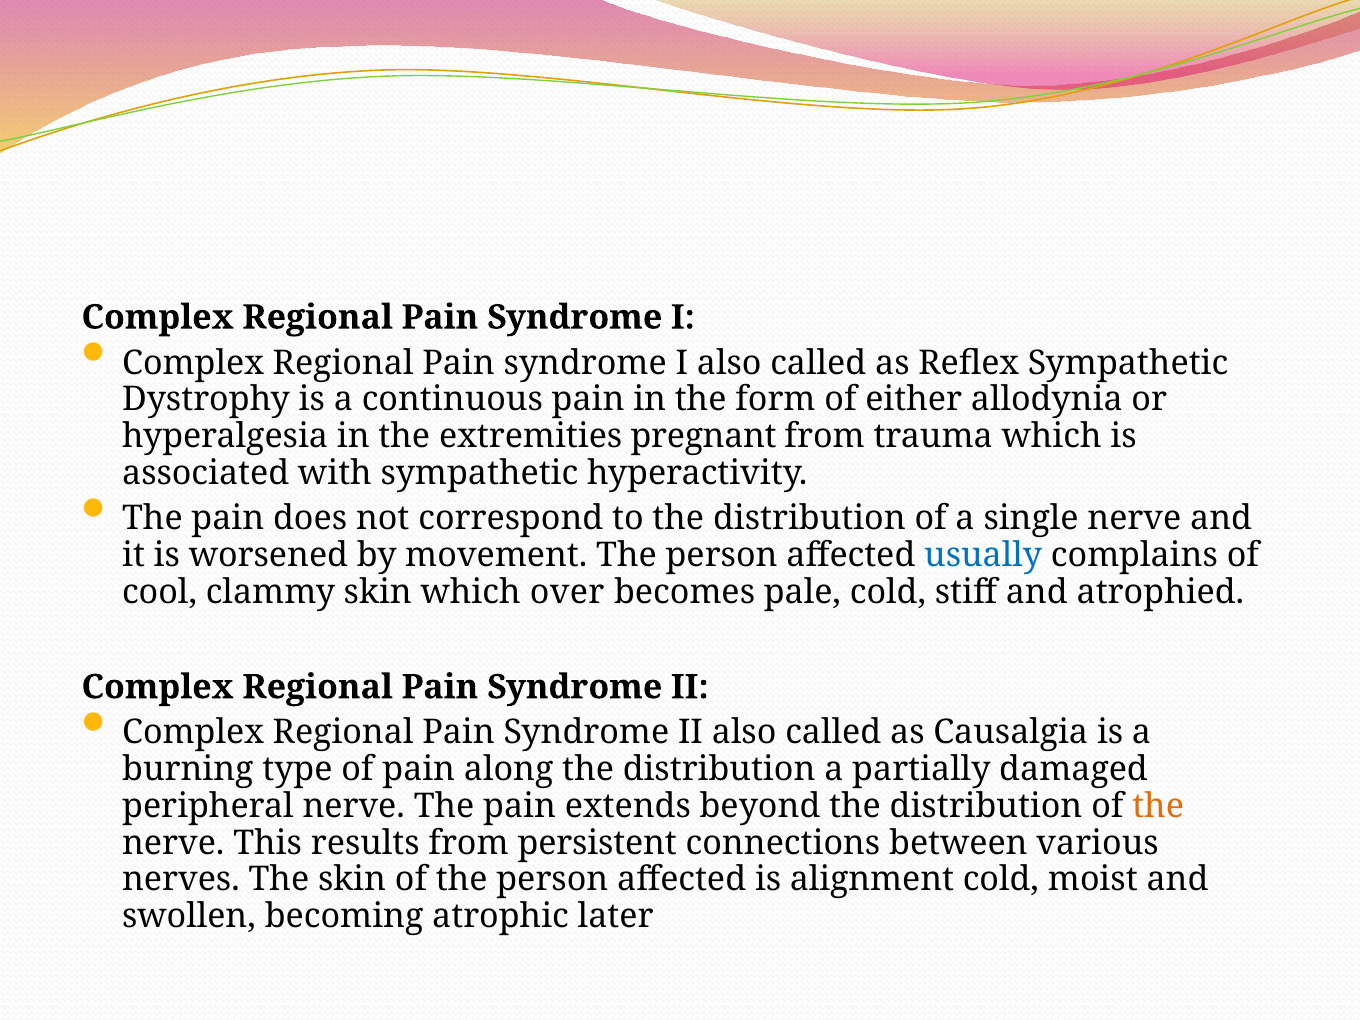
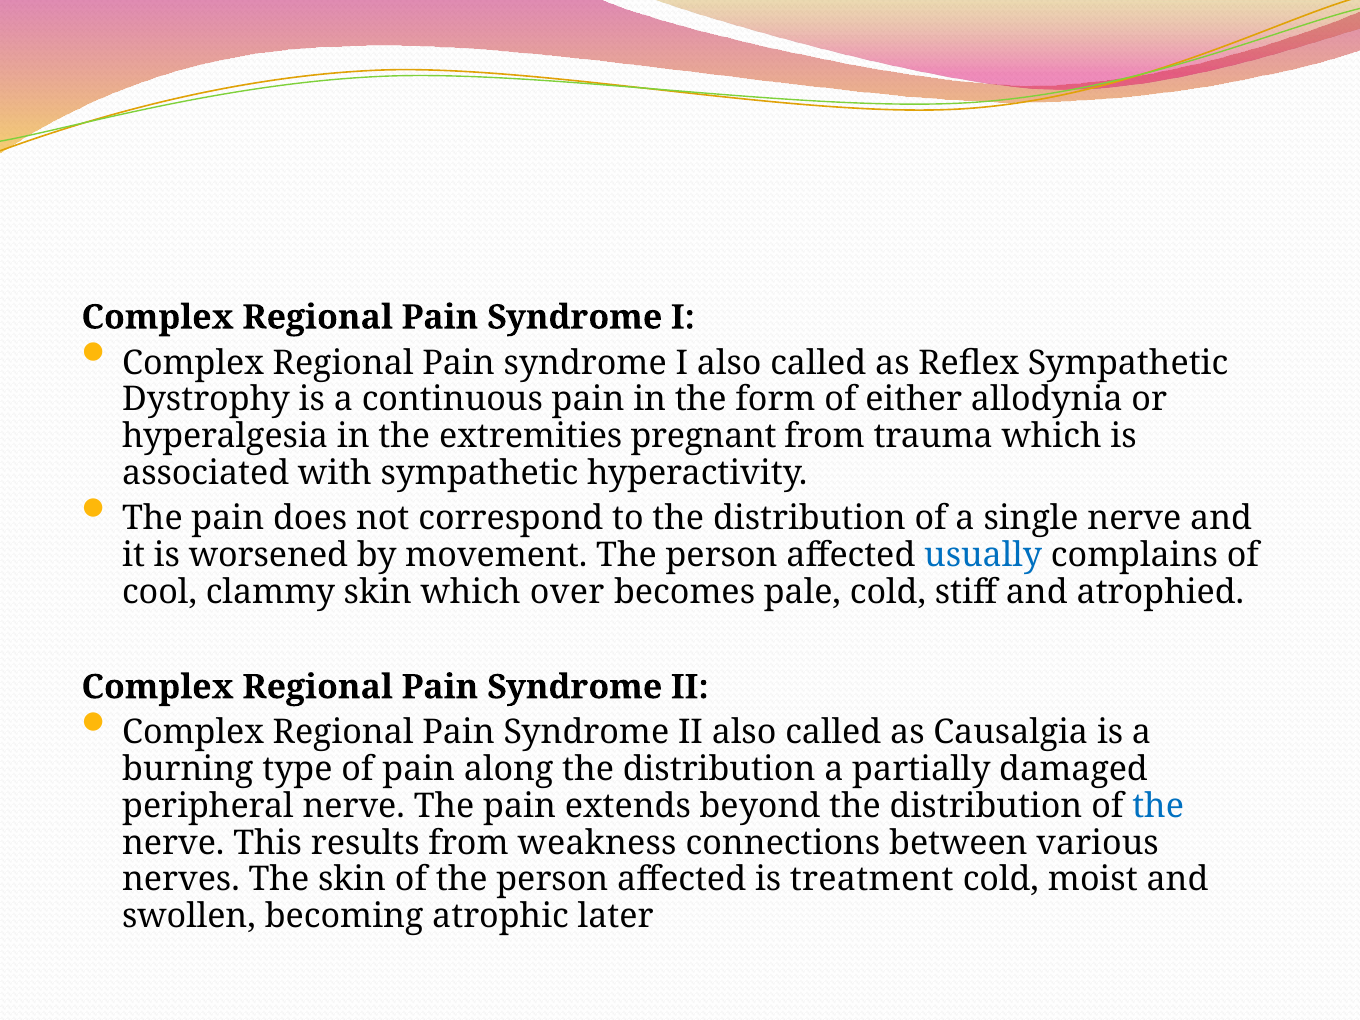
the colour: orange -> blue (1158, 806)
persistent: persistent -> weakness (597, 843)
alignment: alignment -> treatment (872, 880)
